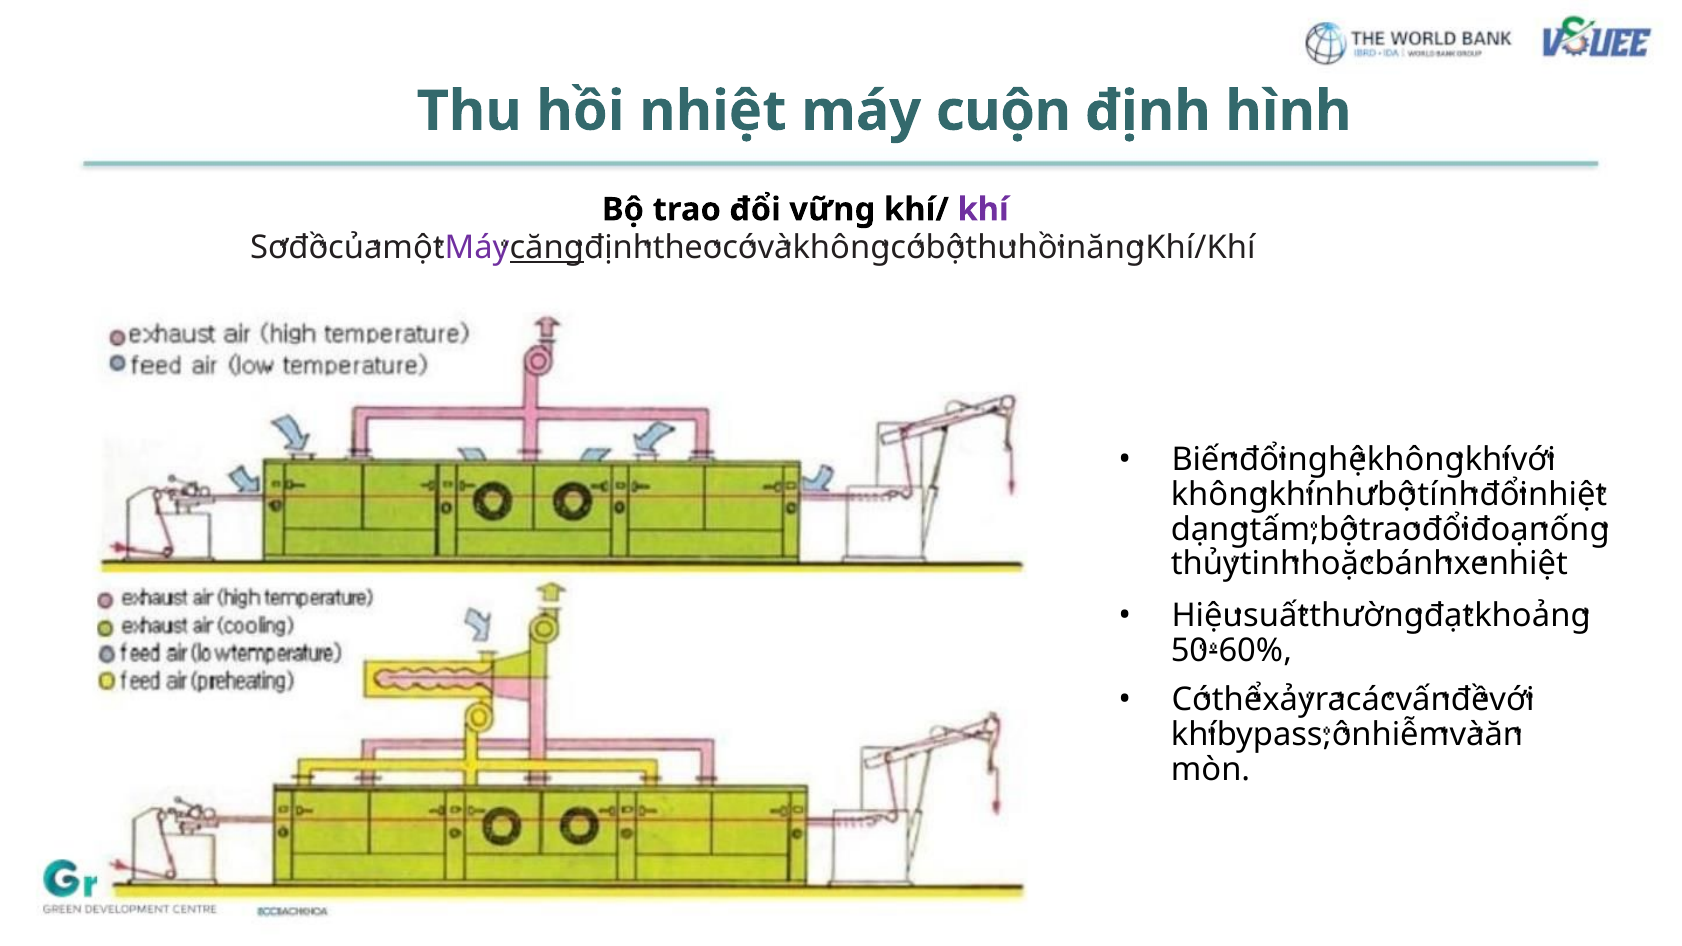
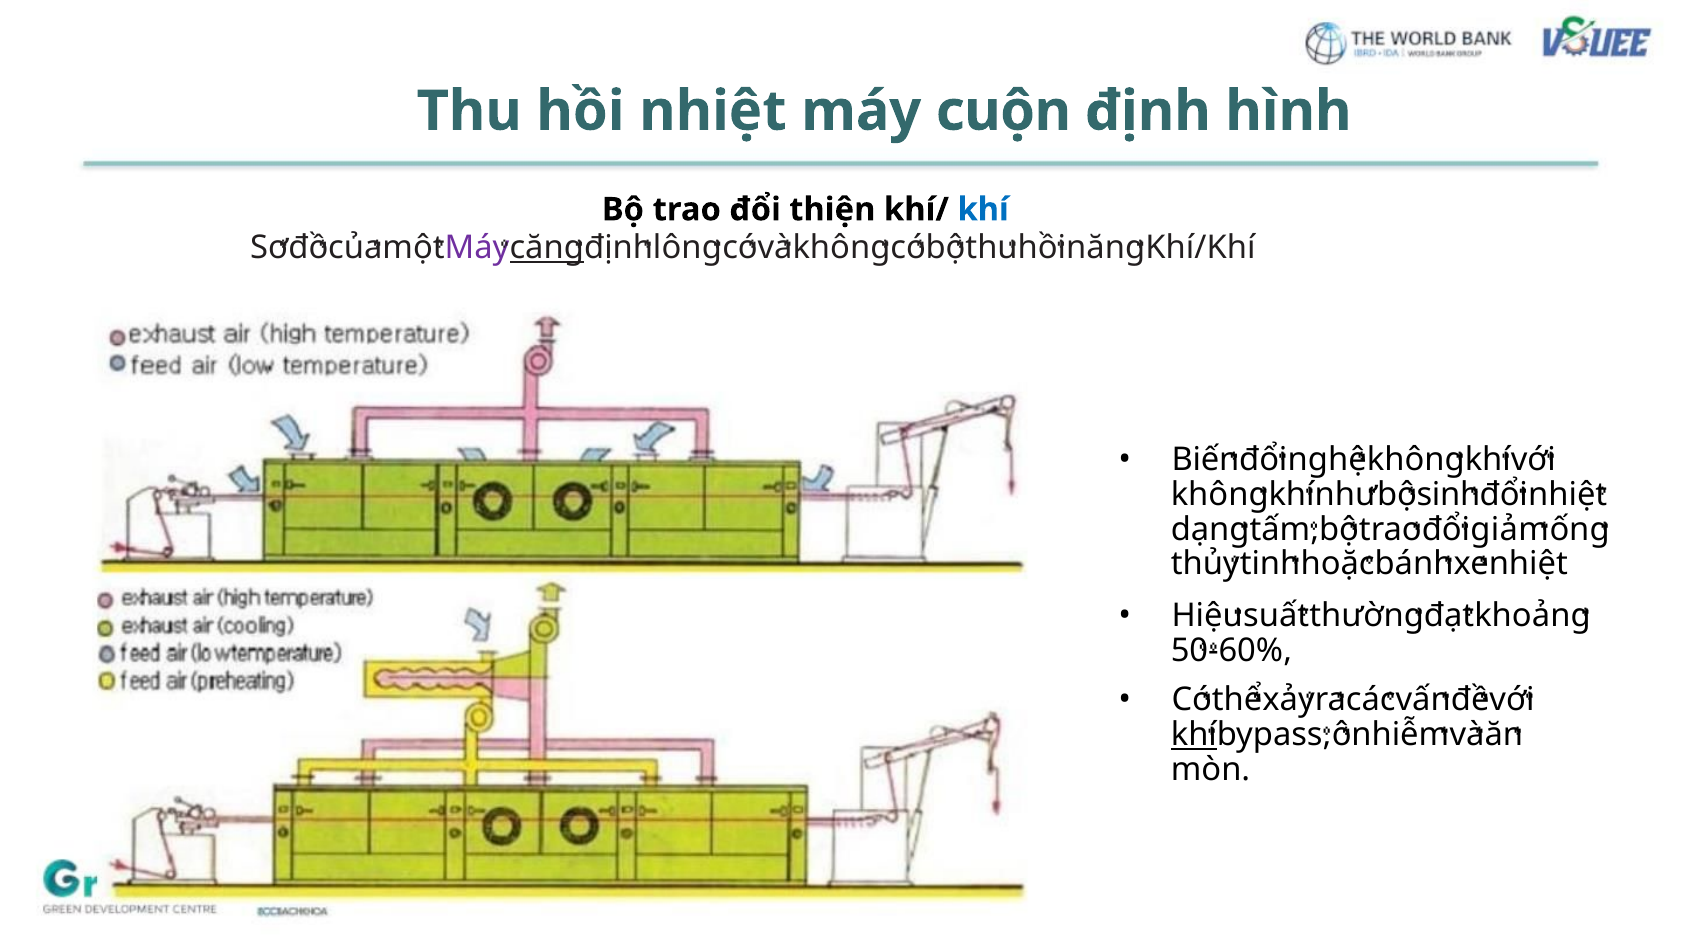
vững: vững -> thiện (832, 210)
khí colour: purple -> blue (983, 210)
theo: theo -> lông (687, 248)
tính: tính -> sinh (1448, 495)
đoạn: đoạn -> giảm (1510, 529)
khí underline: none -> present (1194, 735)
